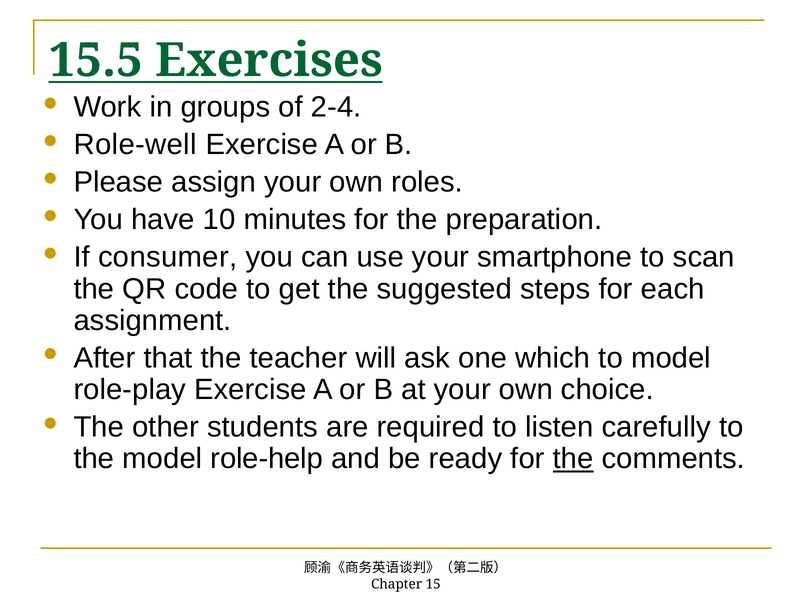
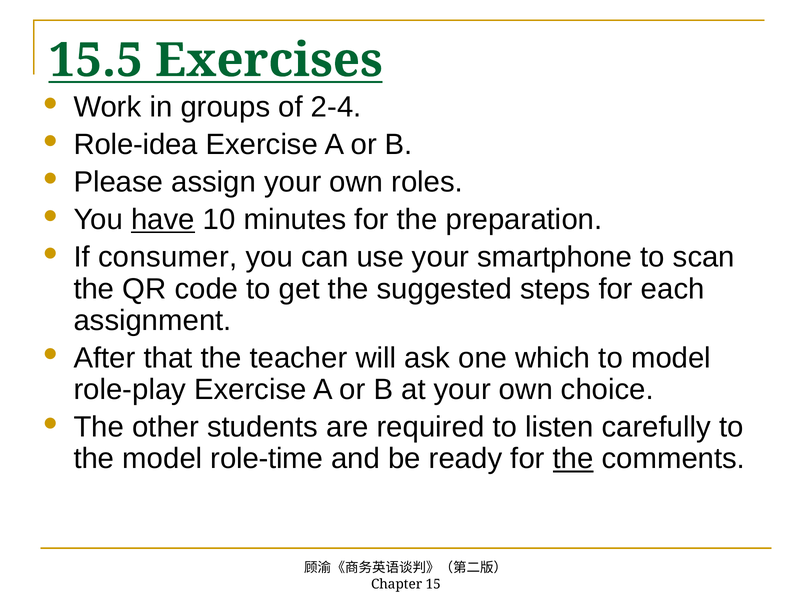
Role-well: Role-well -> Role-idea (136, 145)
have underline: none -> present (163, 220)
role-help: role-help -> role-time (267, 459)
